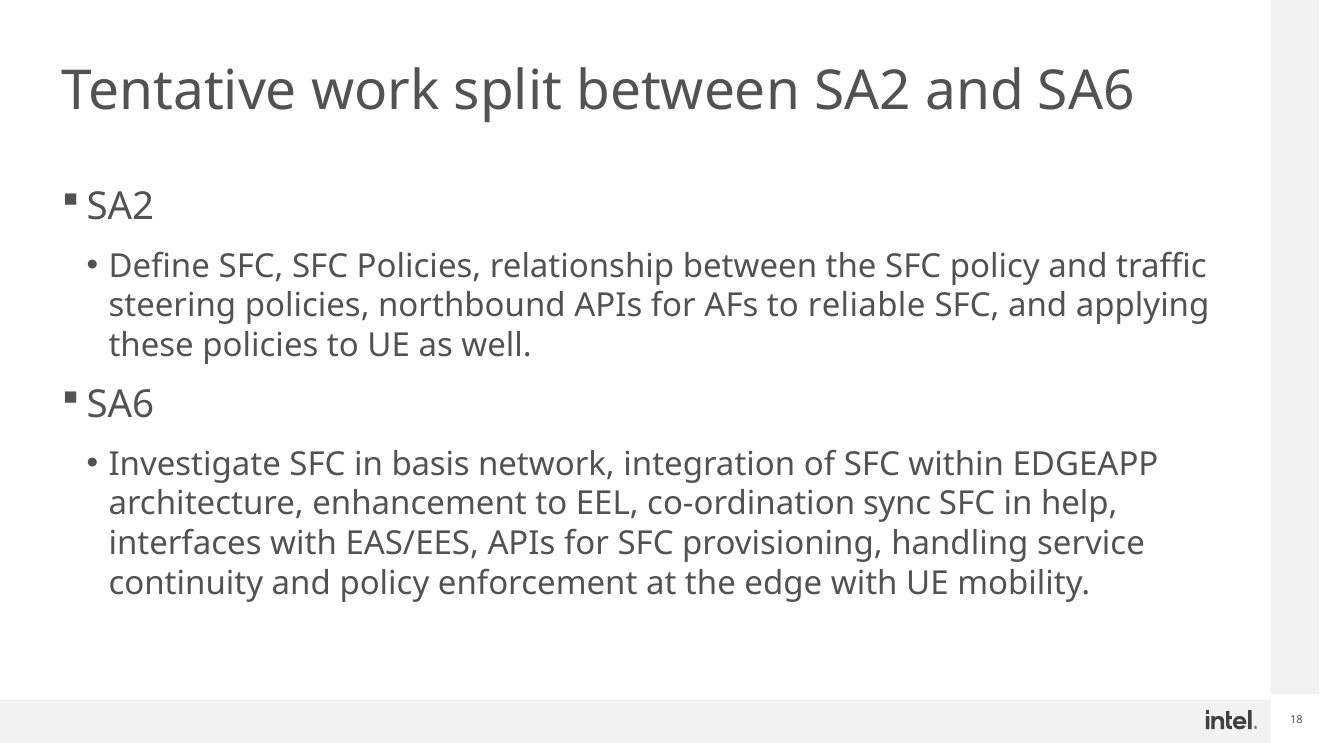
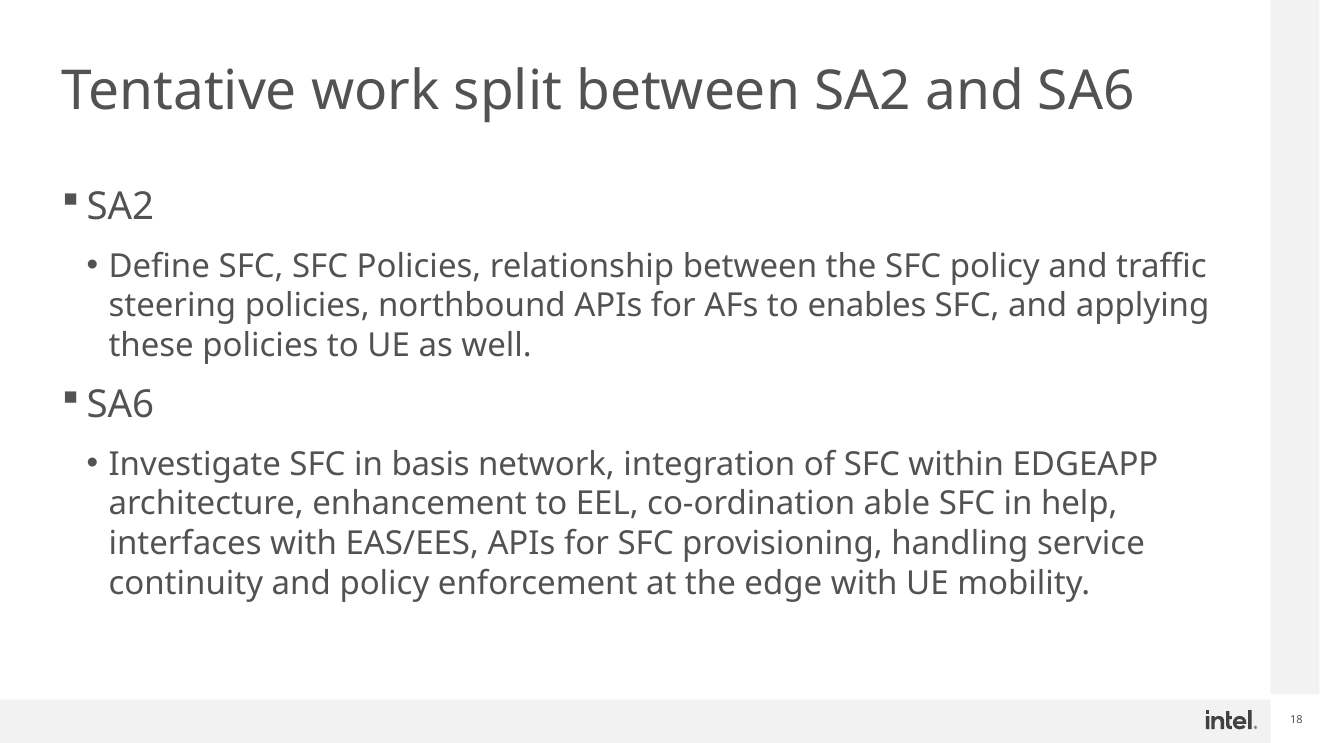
reliable: reliable -> enables (867, 306)
sync: sync -> able (897, 504)
